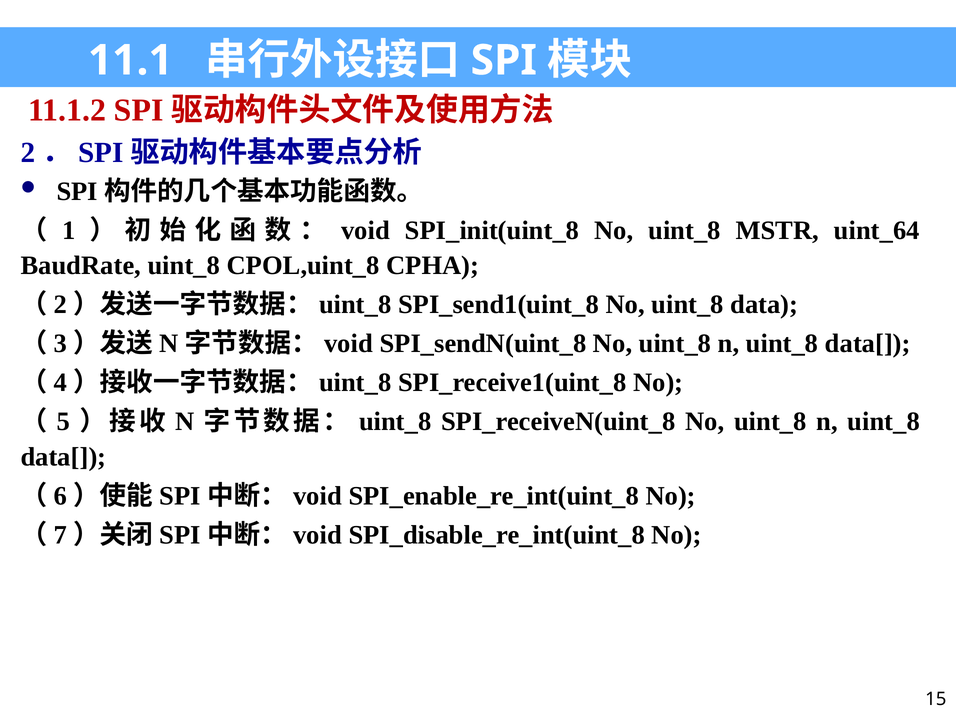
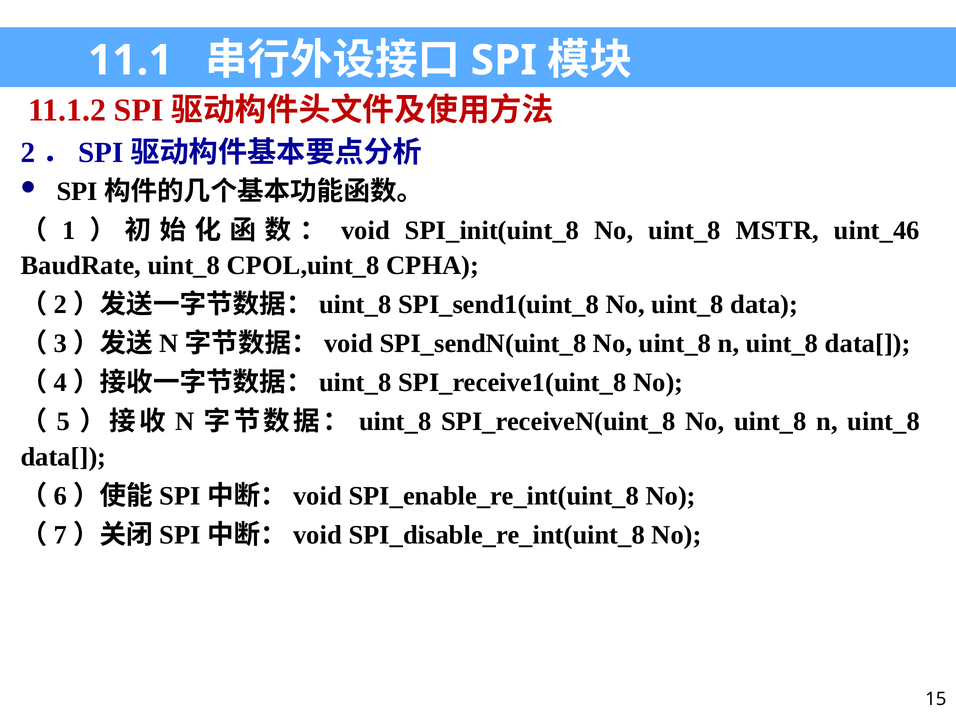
uint_64: uint_64 -> uint_46 (877, 231)
